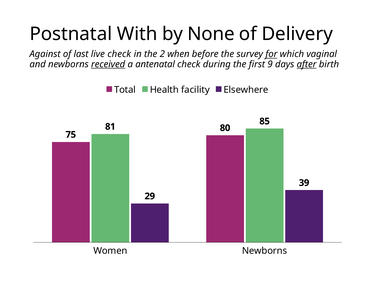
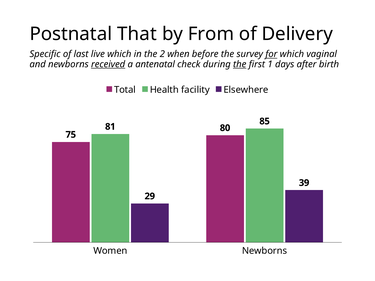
With: With -> That (137, 34)
None: None -> From (211, 34)
Against: Against -> Specific (45, 54)
live check: check -> which (119, 54)
the underline: none -> present (240, 64)
9: 9 -> 1 (270, 64)
after underline: present -> none (307, 64)
